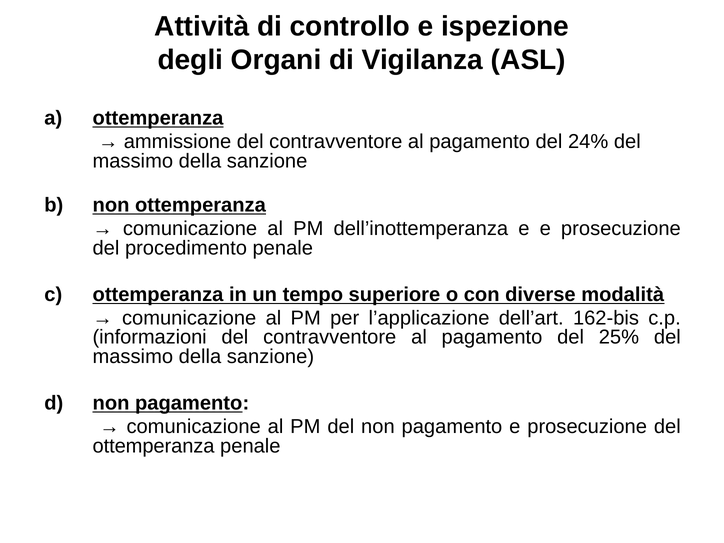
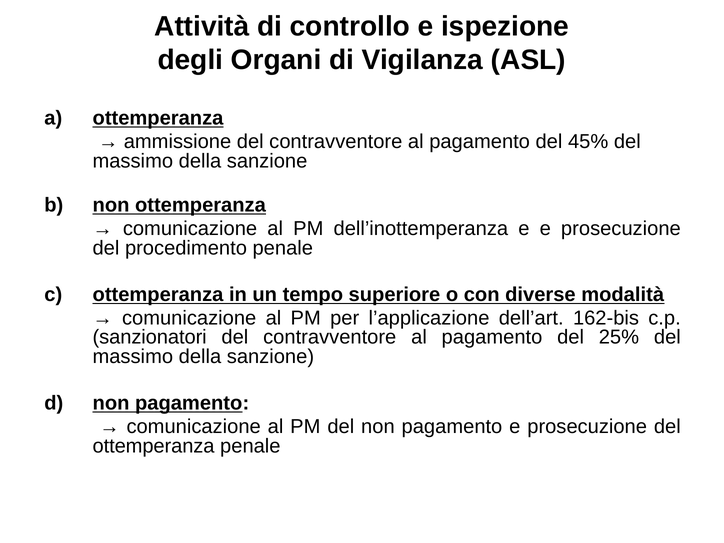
24%: 24% -> 45% (588, 142)
informazioni: informazioni -> sanzionatori (150, 337)
